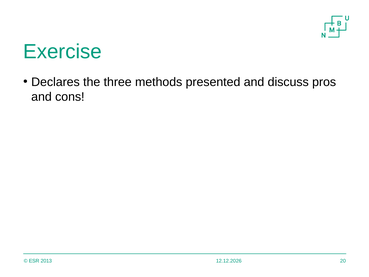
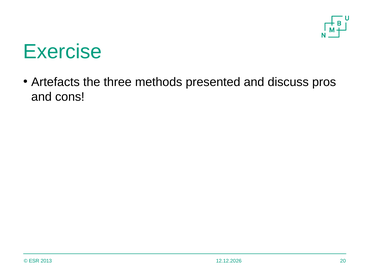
Declares: Declares -> Artefacts (55, 82)
